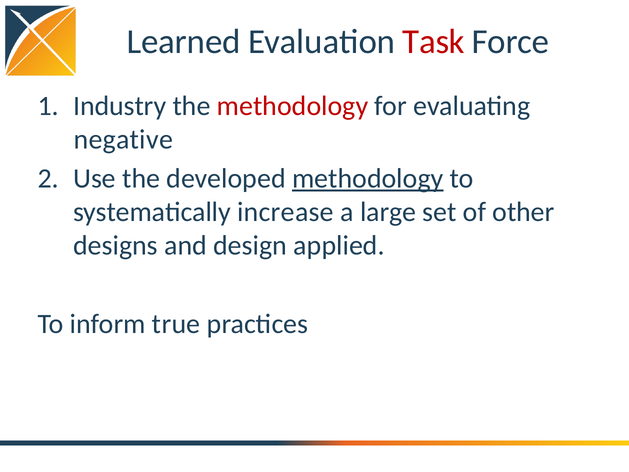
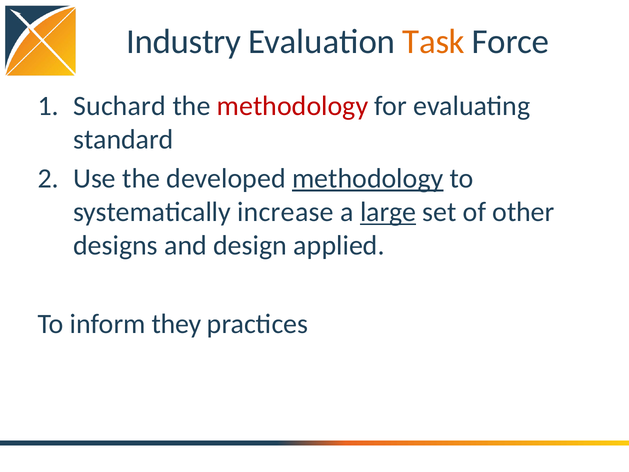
Learned: Learned -> Industry (184, 42)
Task colour: red -> orange (434, 42)
Industry: Industry -> Suchard (120, 106)
negative: negative -> standard (123, 139)
large underline: none -> present (388, 212)
true: true -> they (176, 324)
